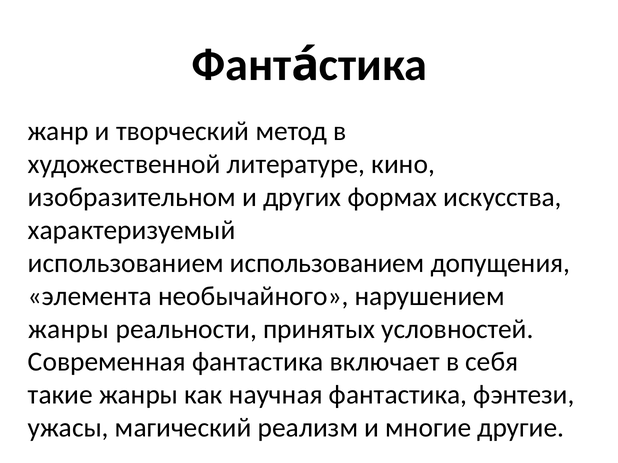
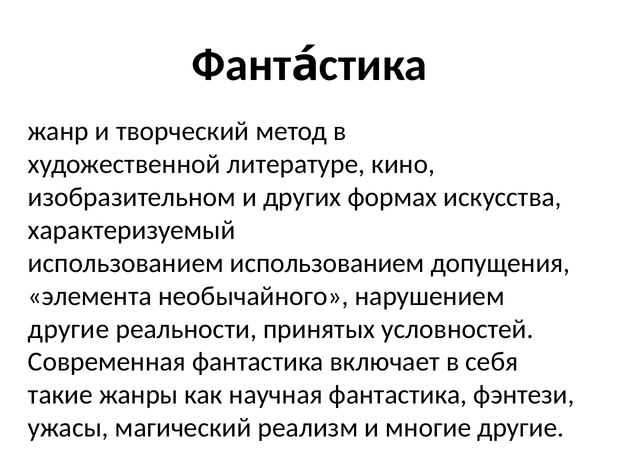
жанры: жанры -> другие (69, 329)
